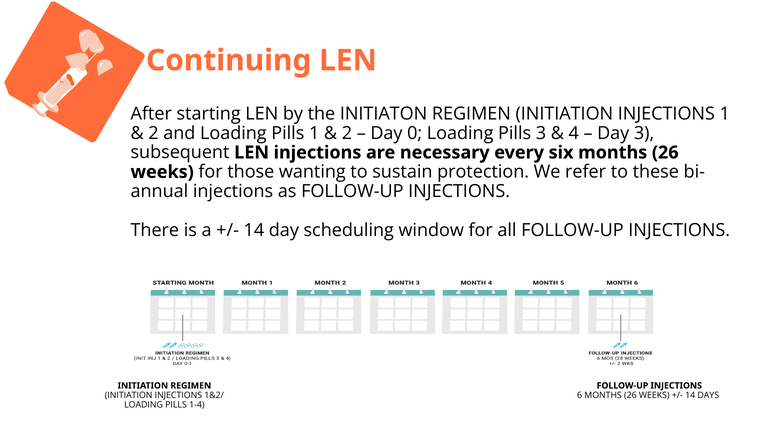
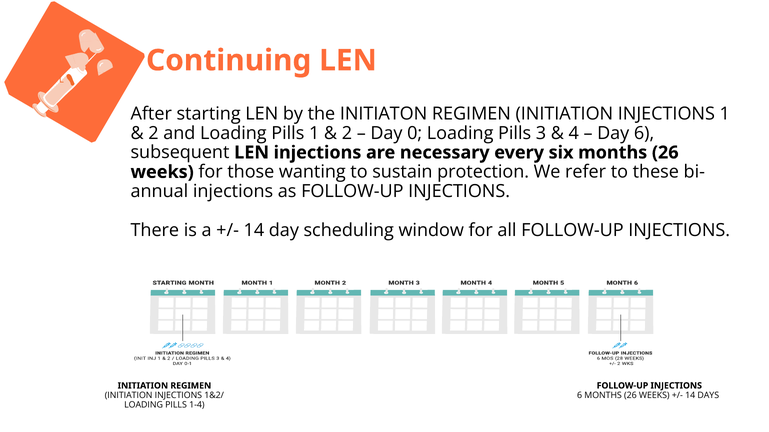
Day 3: 3 -> 6 (644, 133)
